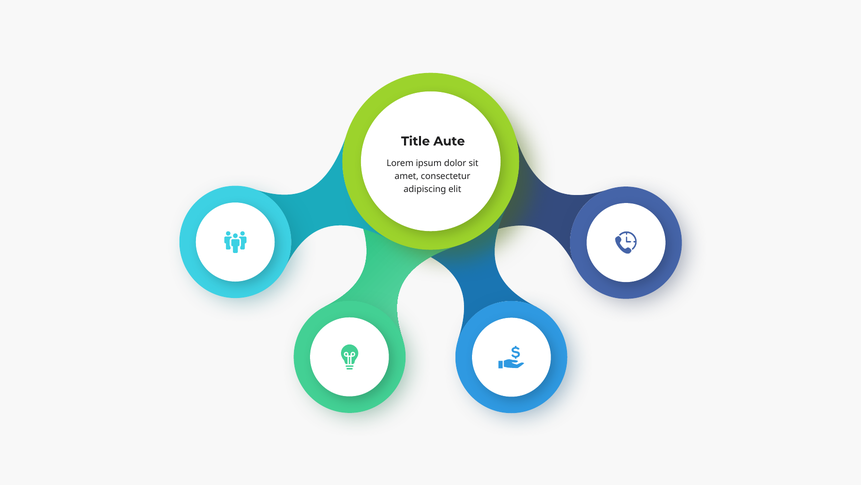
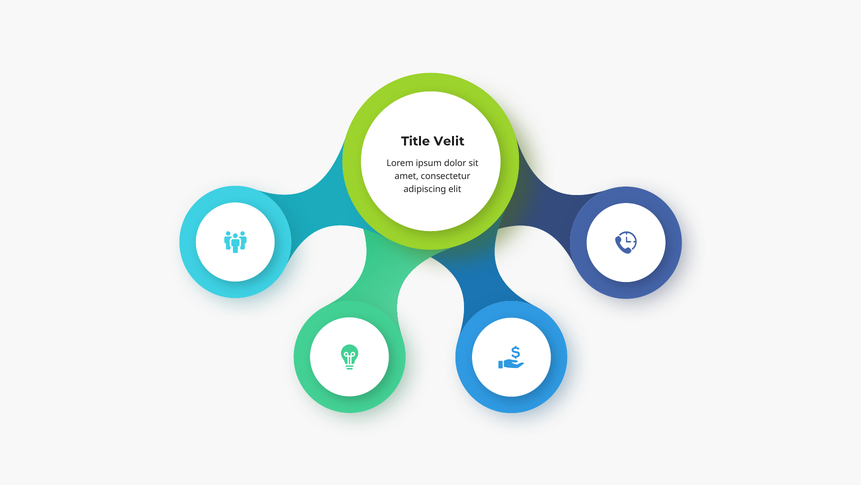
Aute: Aute -> Velit (449, 141)
